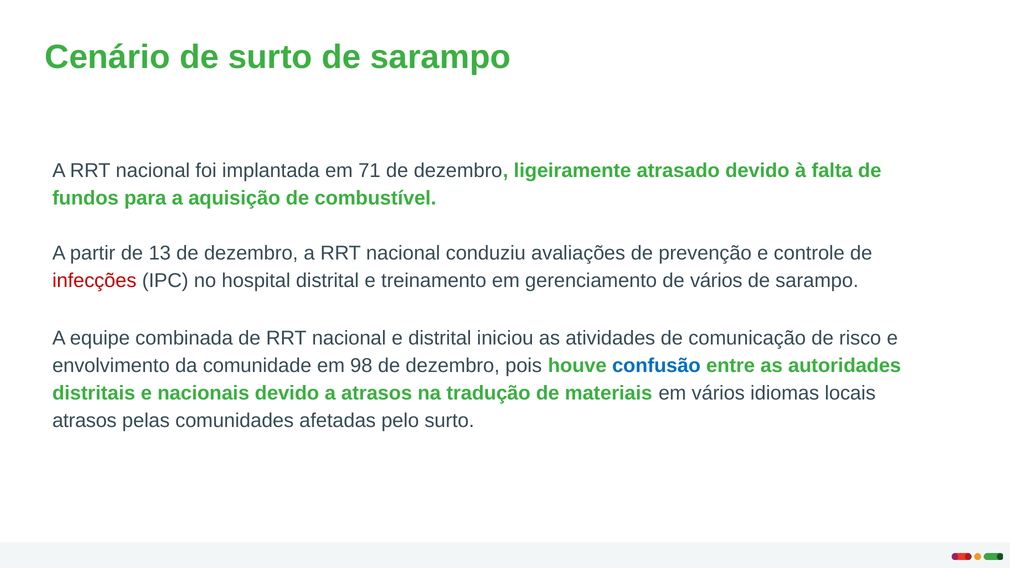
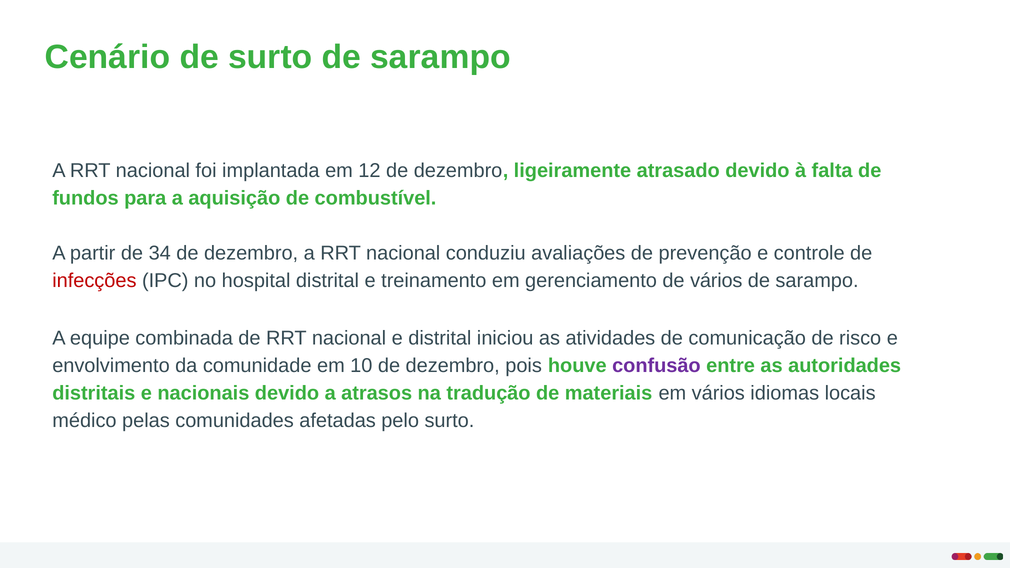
71: 71 -> 12 (369, 171)
13: 13 -> 34 (160, 253)
98: 98 -> 10 (361, 366)
confusão colour: blue -> purple (656, 366)
atrasos: atrasos -> médico (84, 421)
